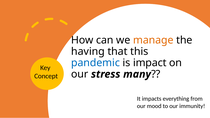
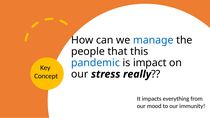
manage colour: orange -> blue (153, 40)
having: having -> people (88, 52)
many: many -> really (137, 74)
